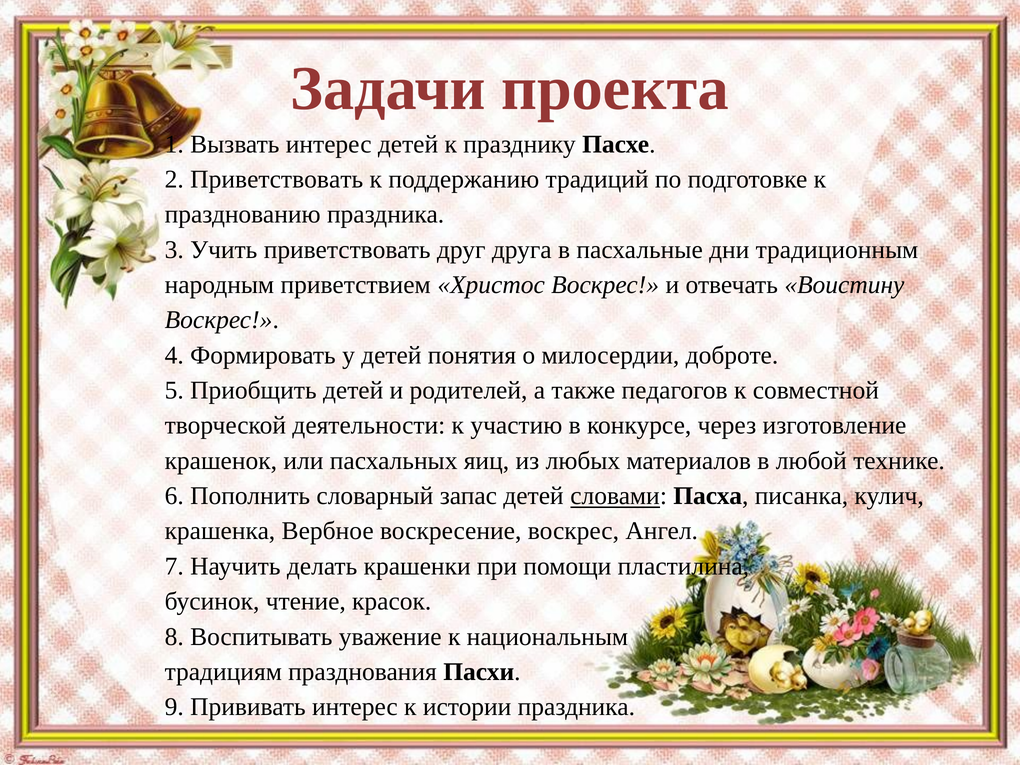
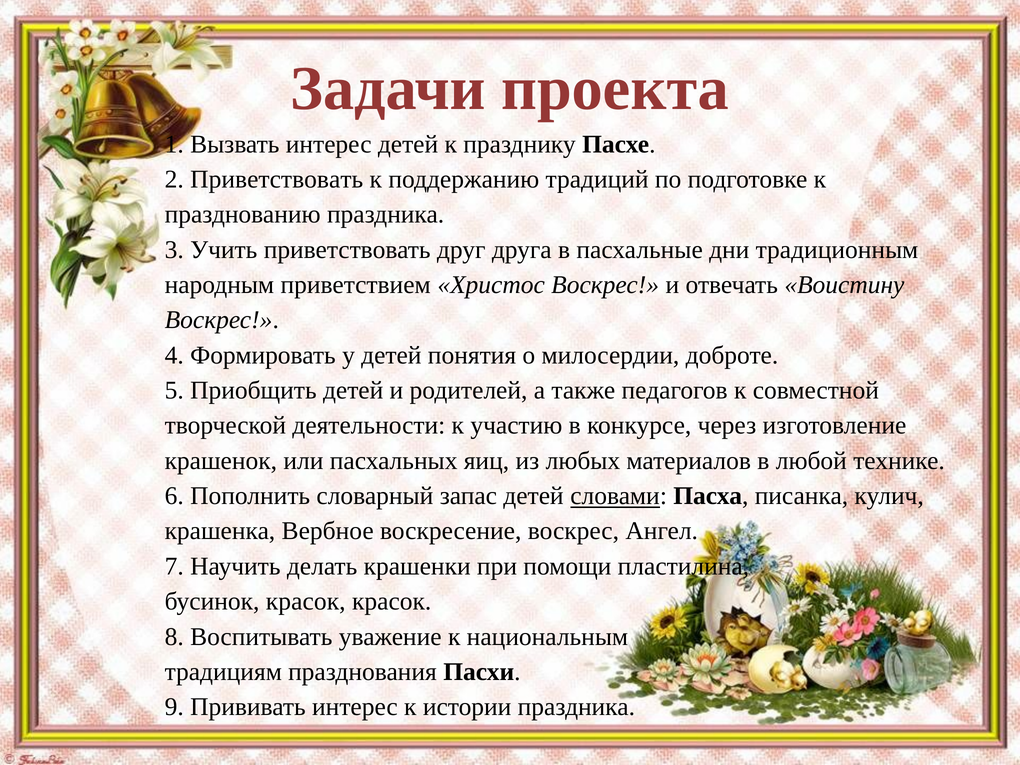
бусинок чтение: чтение -> красок (306, 601)
